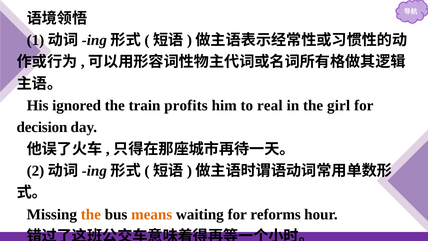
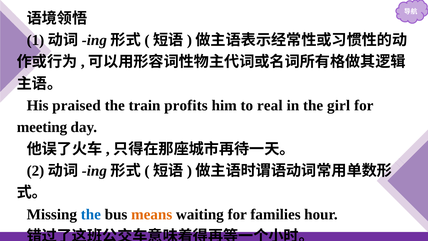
ignored: ignored -> praised (77, 105)
decision: decision -> meeting (42, 127)
the colour: orange -> blue (91, 214)
reforms: reforms -> families (276, 214)
